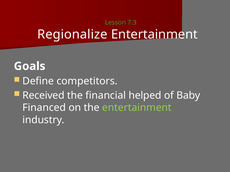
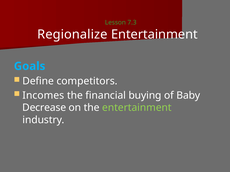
Goals colour: white -> light blue (30, 66)
Received: Received -> Incomes (43, 96)
helped: helped -> buying (145, 96)
Financed: Financed -> Decrease (44, 108)
